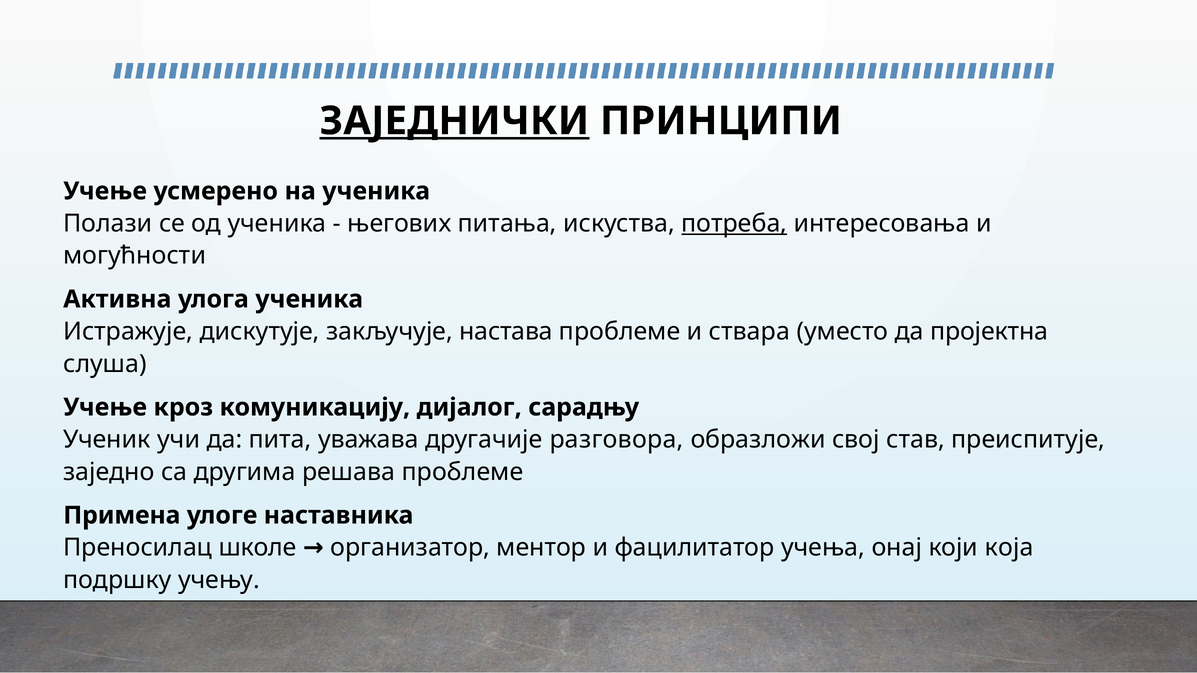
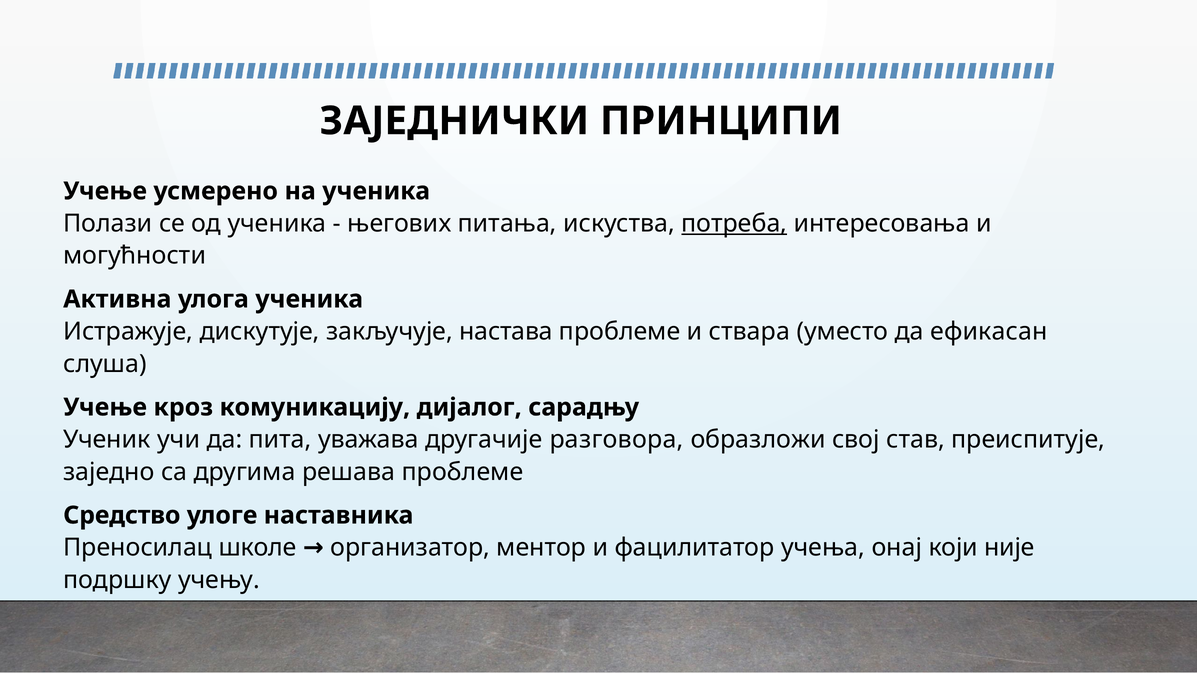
ЗАЈЕДНИЧКИ underline: present -> none (454, 121)
пројектна: пројектна -> ефикасан (989, 332)
Примена: Примена -> Средство (122, 516)
која: која -> није (1009, 548)
